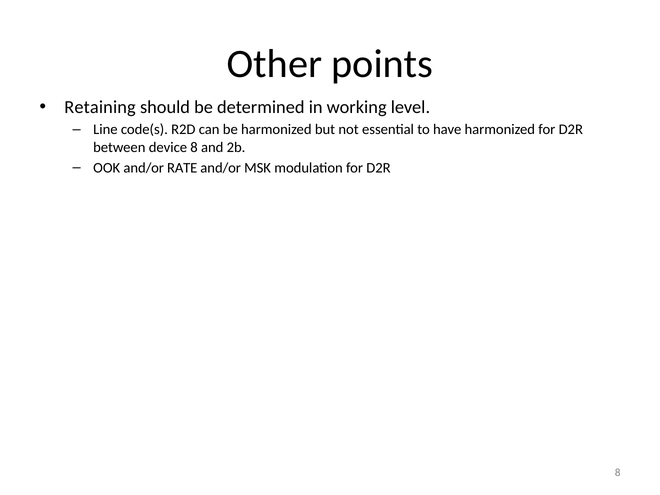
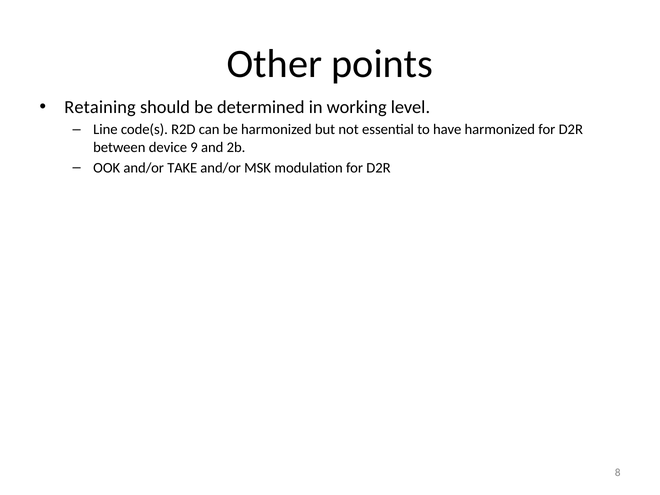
device 8: 8 -> 9 (194, 147)
RATE: RATE -> TAKE (182, 168)
